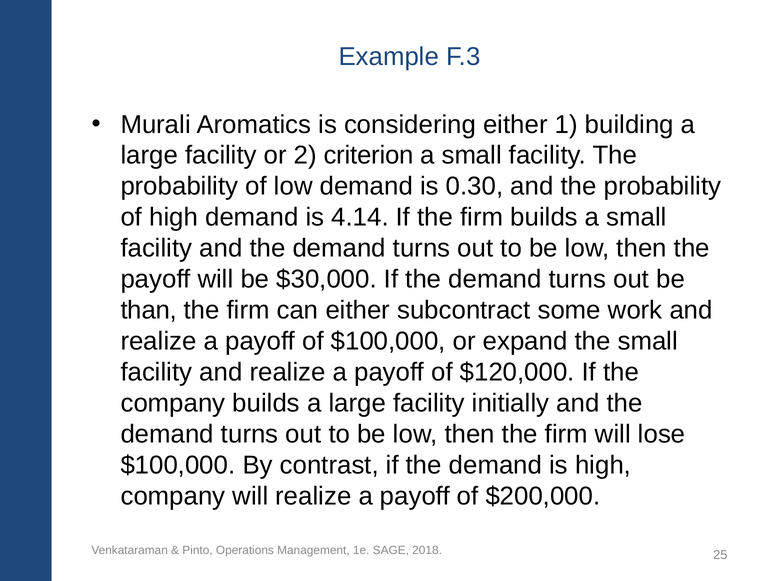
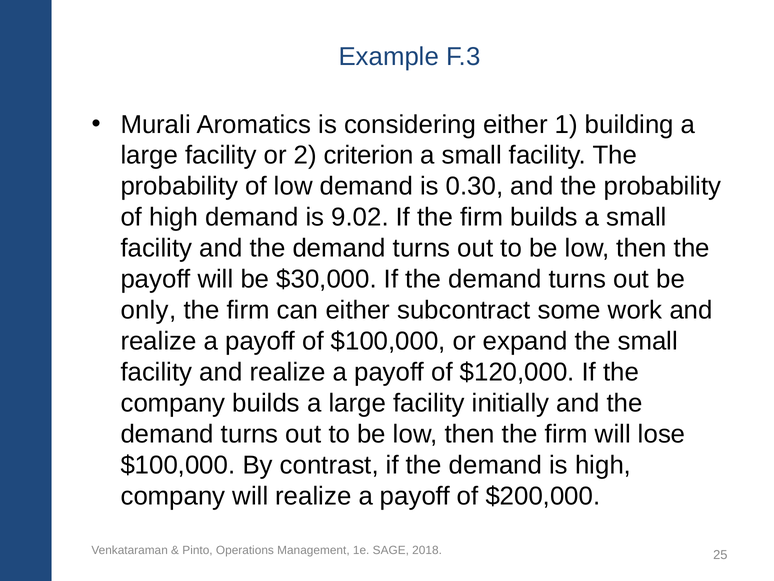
4.14: 4.14 -> 9.02 (360, 217)
than: than -> only (148, 310)
